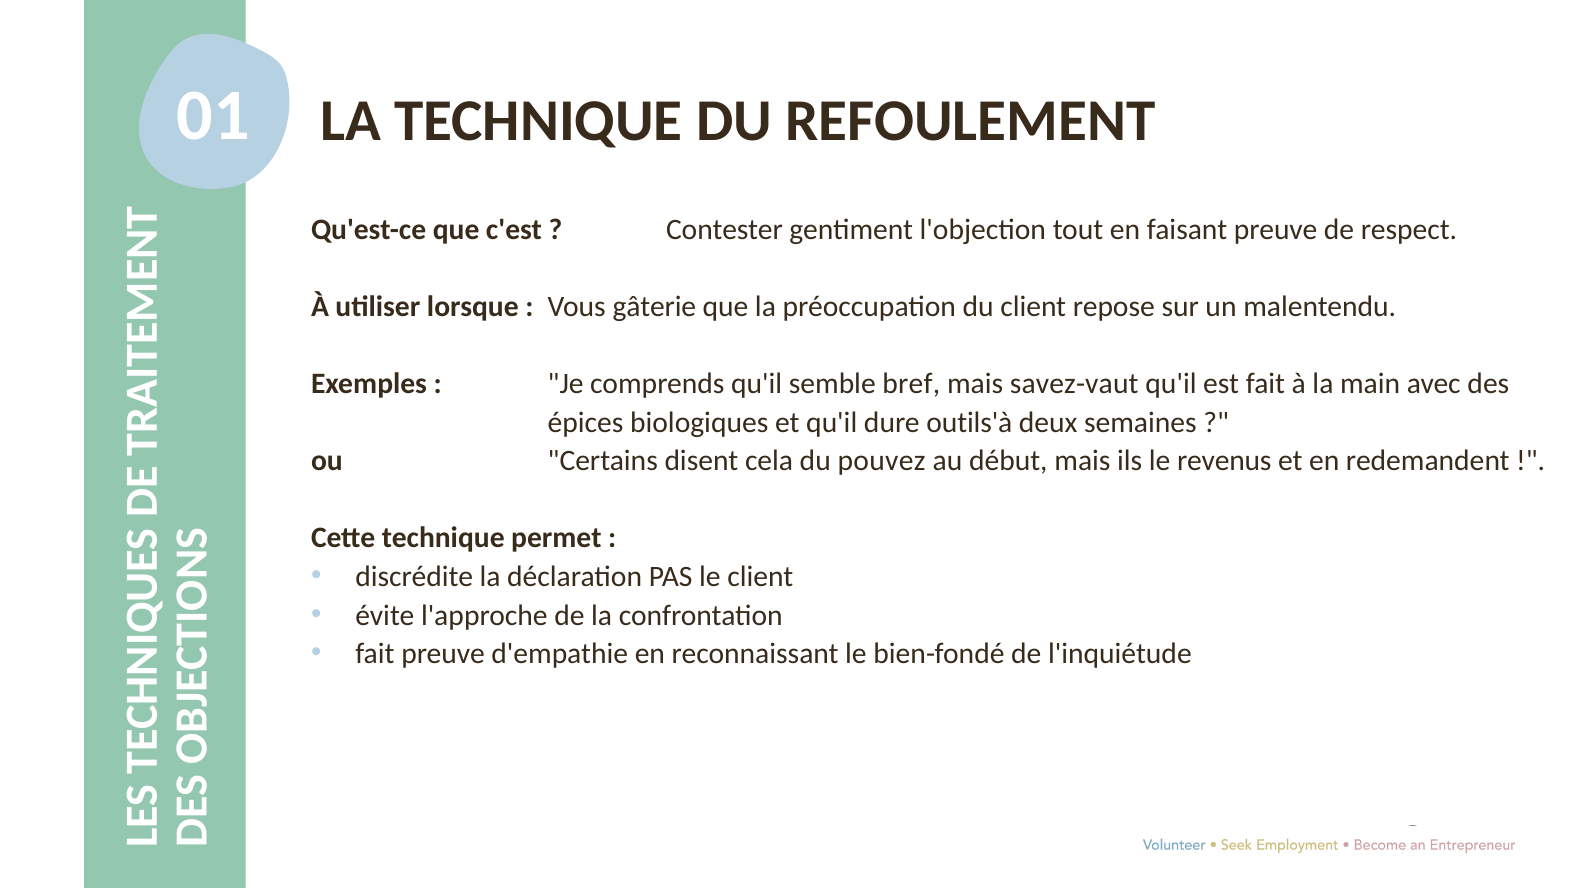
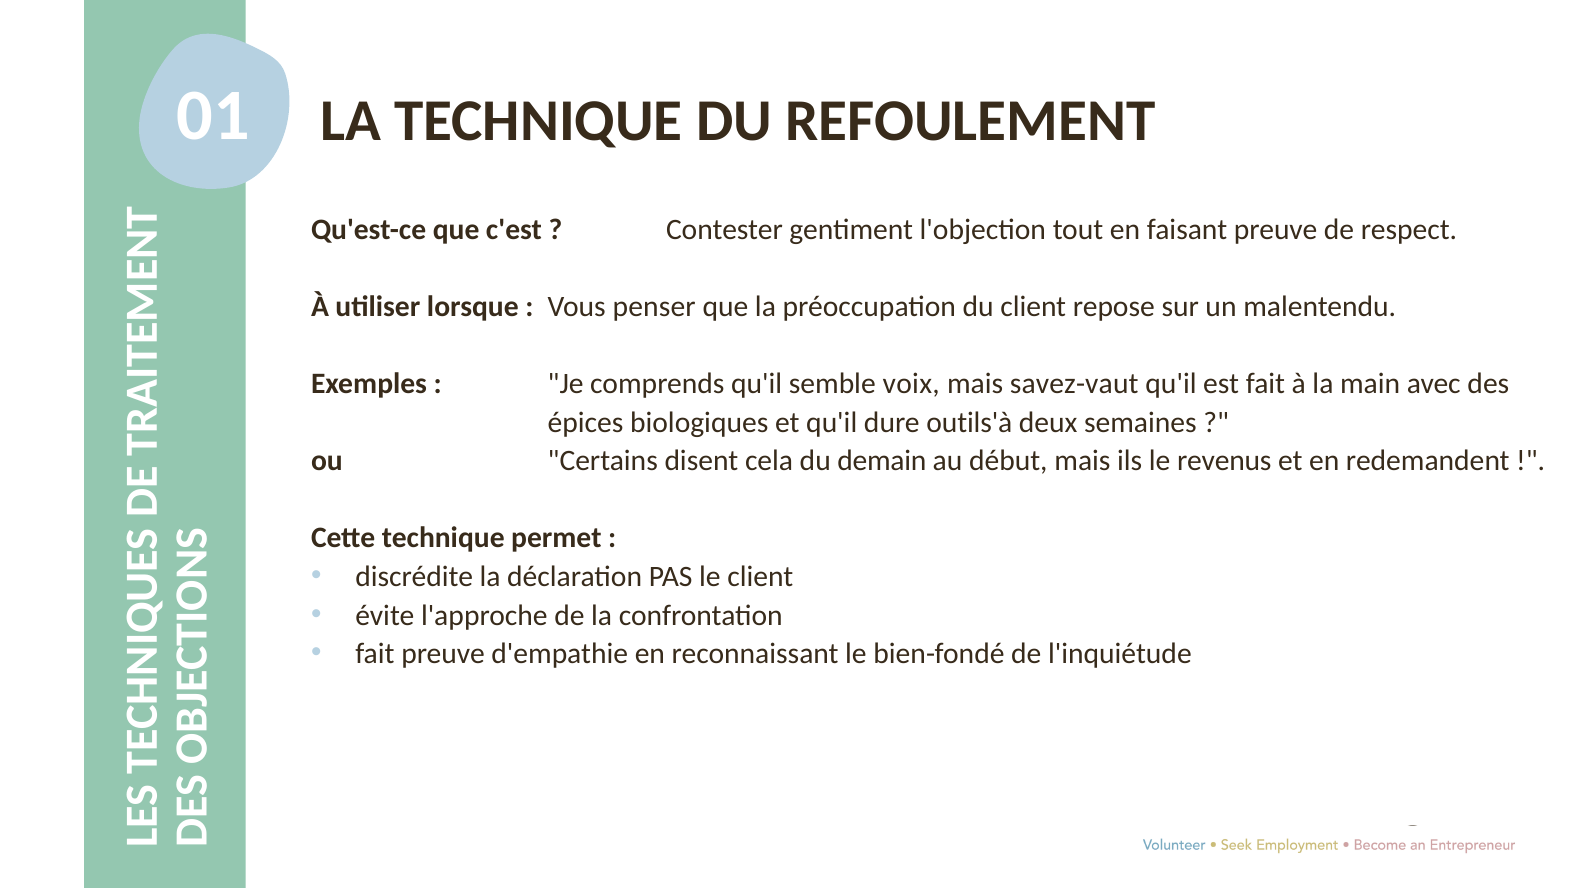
gâterie: gâterie -> penser (654, 307)
bref: bref -> voix (911, 384)
pouvez: pouvez -> demain (882, 461)
